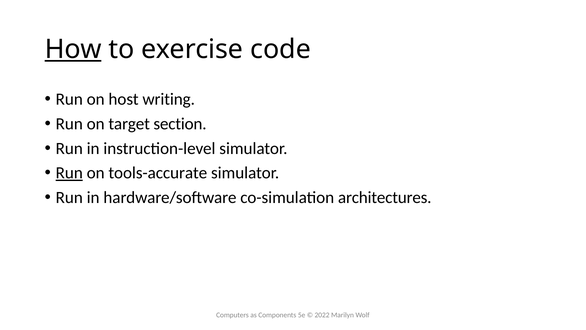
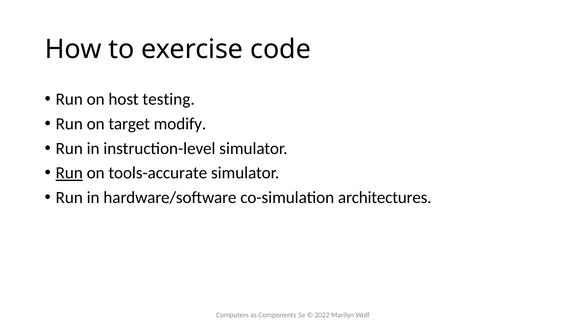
How underline: present -> none (73, 49)
writing: writing -> testing (169, 99)
section: section -> modify (180, 124)
